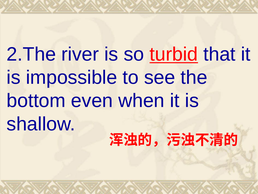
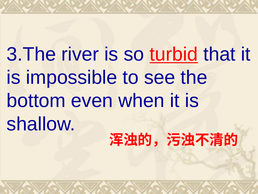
2.The: 2.The -> 3.The (31, 54)
